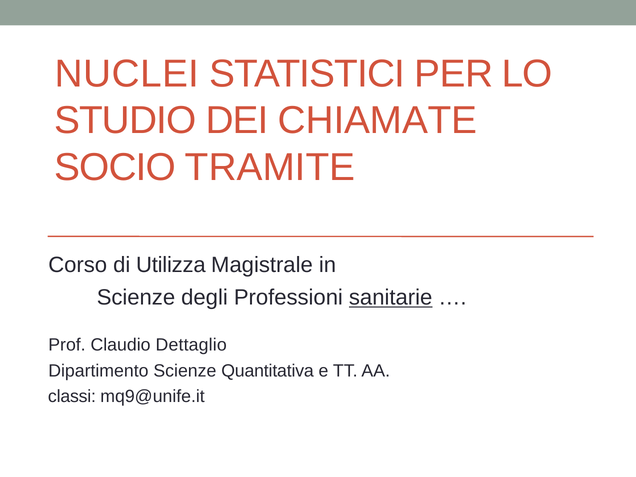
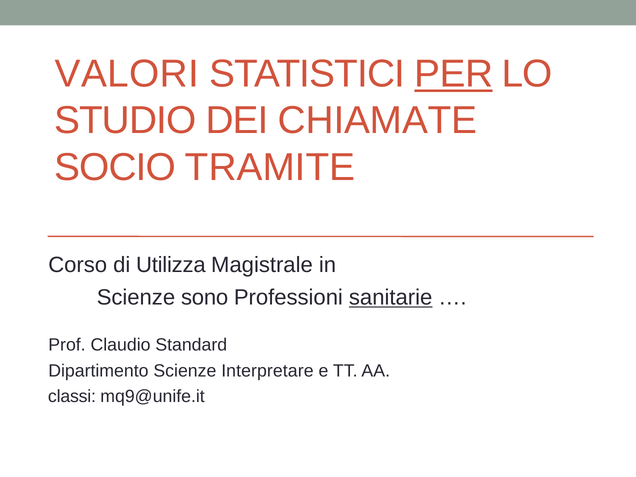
NUCLEI: NUCLEI -> VALORI (127, 74)
PER underline: none -> present (454, 74)
degli: degli -> sono (205, 297)
Dettaglio: Dettaglio -> Standard (191, 345)
Quantitativa: Quantitativa -> Interpretare (267, 371)
